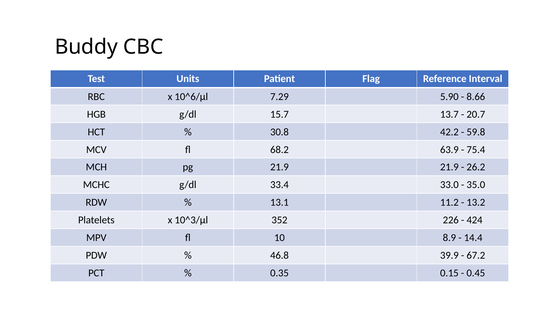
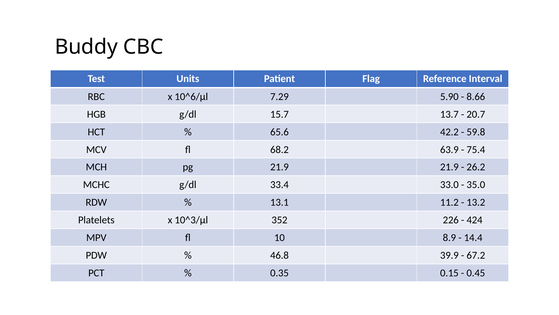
30.8: 30.8 -> 65.6 (280, 132)
